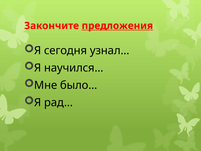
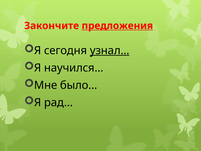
узнал… underline: none -> present (110, 50)
